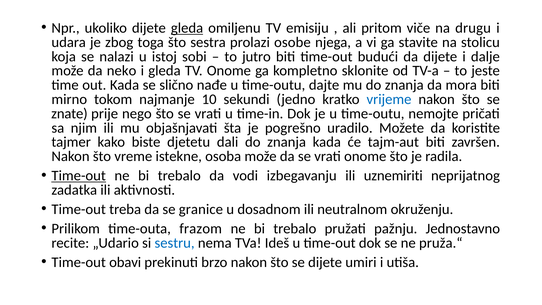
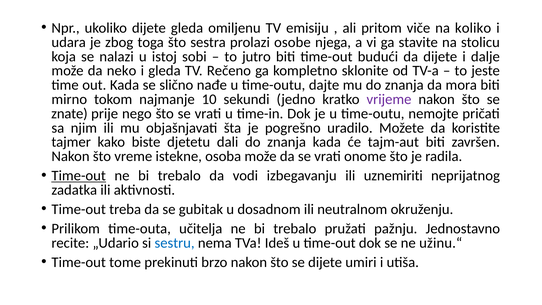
gleda underline: present -> none (187, 28)
drugu: drugu -> koliko (473, 28)
TV Onome: Onome -> Rečeno (229, 71)
vrijeme colour: blue -> purple (389, 99)
granice: granice -> gubitak (201, 209)
frazom: frazom -> učitelja (201, 229)
pruža.“: pruža.“ -> užinu.“ (441, 243)
obavi: obavi -> tome (125, 262)
